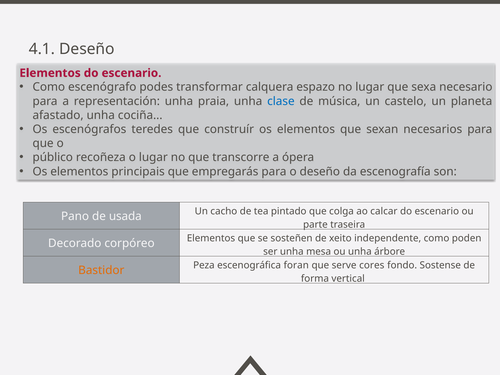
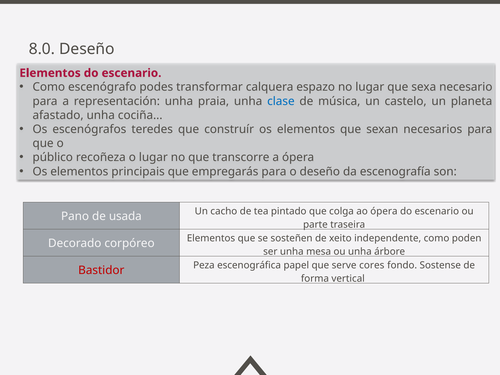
4.1: 4.1 -> 8.0 (42, 49)
ao calcar: calcar -> ópera (384, 211)
Bastidor colour: orange -> red (101, 270)
foran: foran -> papel (296, 265)
